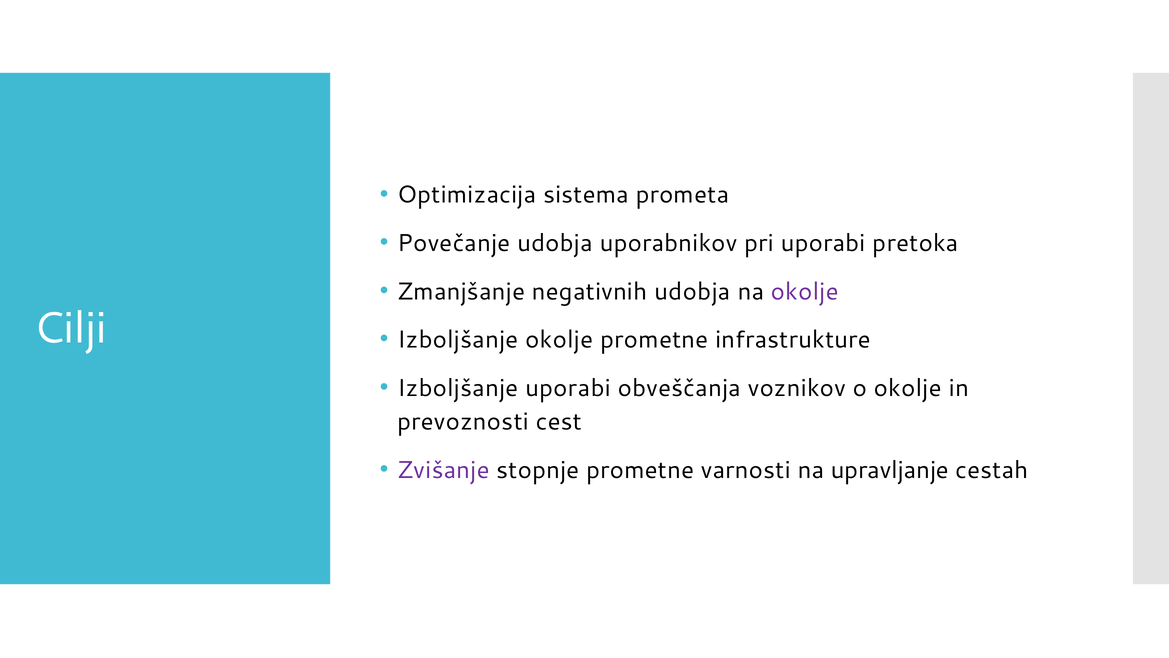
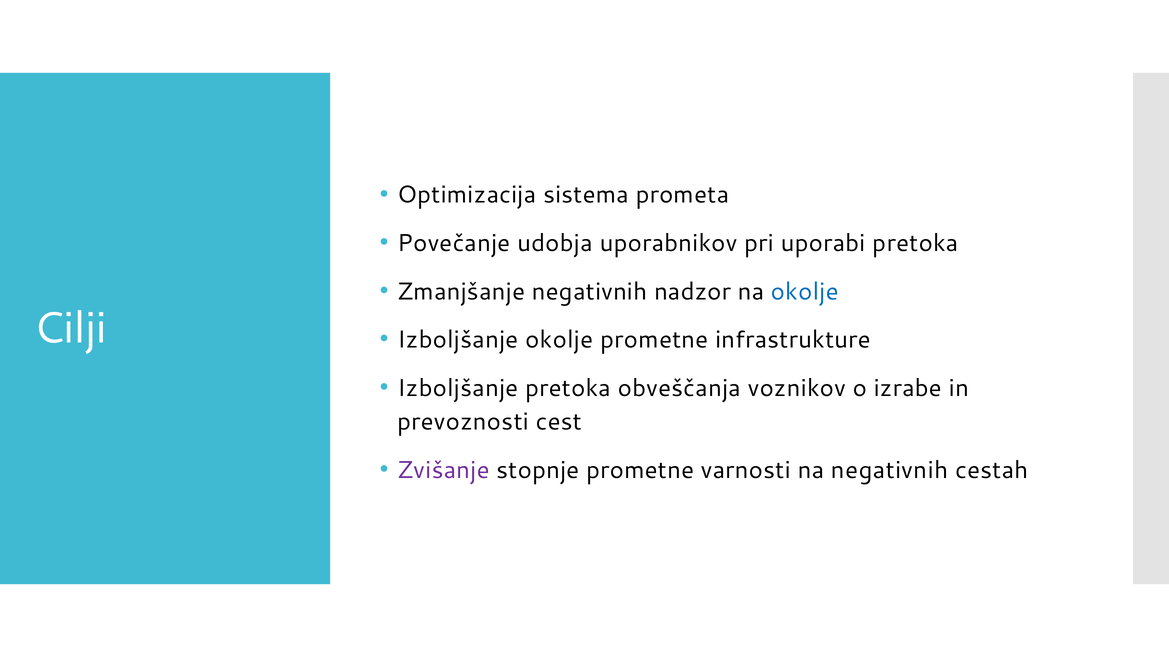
negativnih udobja: udobja -> nadzor (693, 291)
okolje colour: purple -> blue (805, 291)
Izboljšanje uporabi: uporabi -> pretoka (568, 388)
o okolje: okolje -> izrabe (908, 388)
na upravljanje: upravljanje -> negativnih (890, 470)
